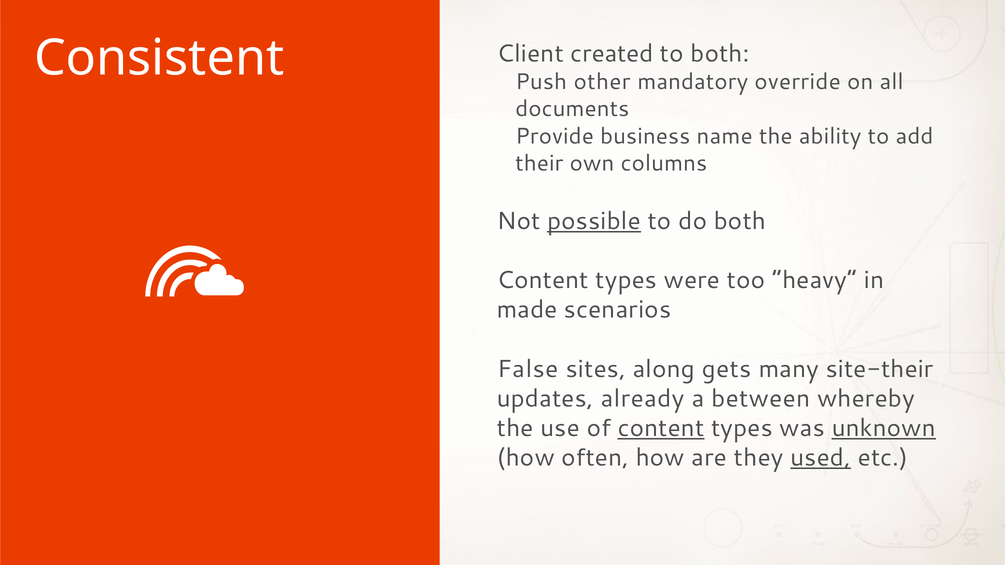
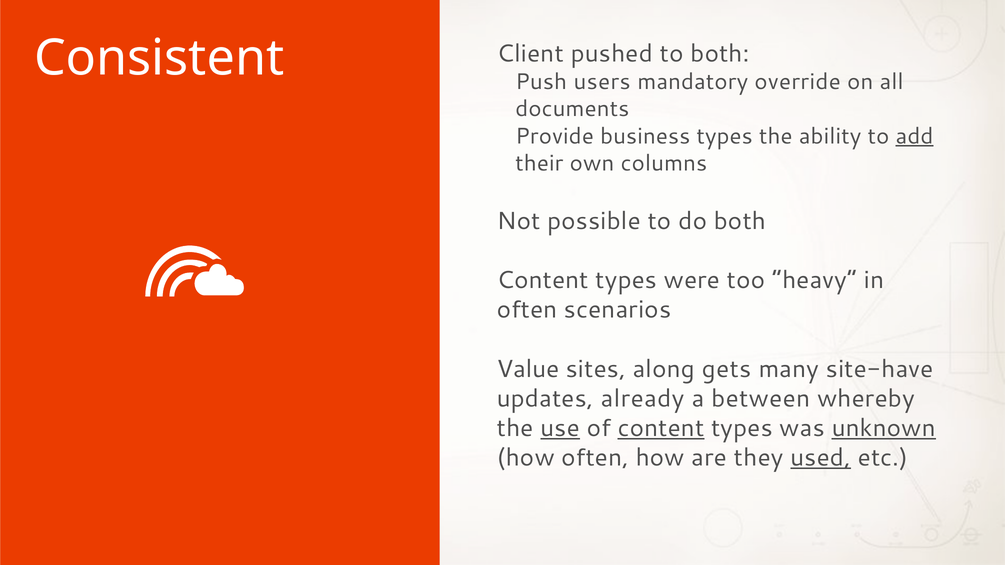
created: created -> pushed (612, 54)
other: other -> users (602, 82)
business name: name -> types (725, 136)
add underline: none -> present (915, 136)
possible underline: present -> none (594, 221)
made: made -> often (527, 310)
False: False -> Value (528, 369)
site-their: site-their -> site-have (880, 369)
use underline: none -> present (560, 428)
